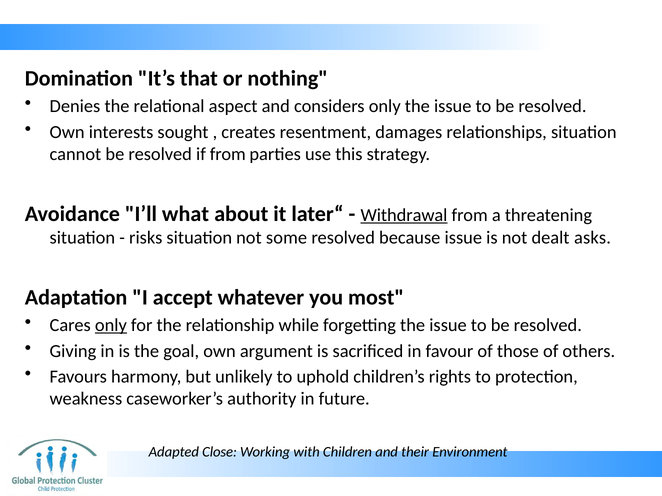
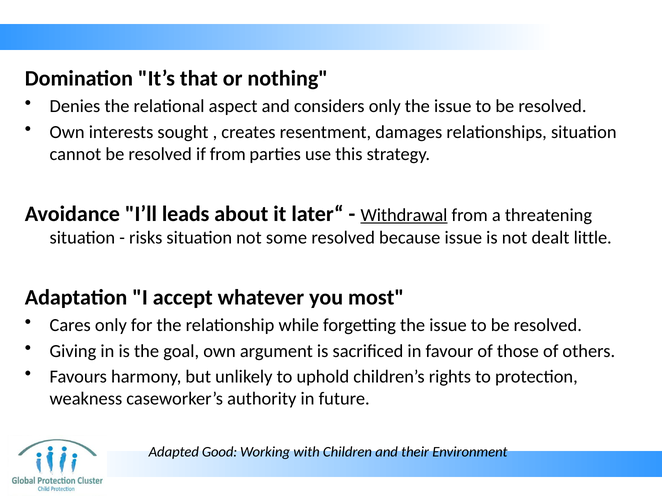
what: what -> leads (186, 214)
asks: asks -> little (593, 238)
only underline: present -> none (111, 326)
Close: Close -> Good (220, 453)
